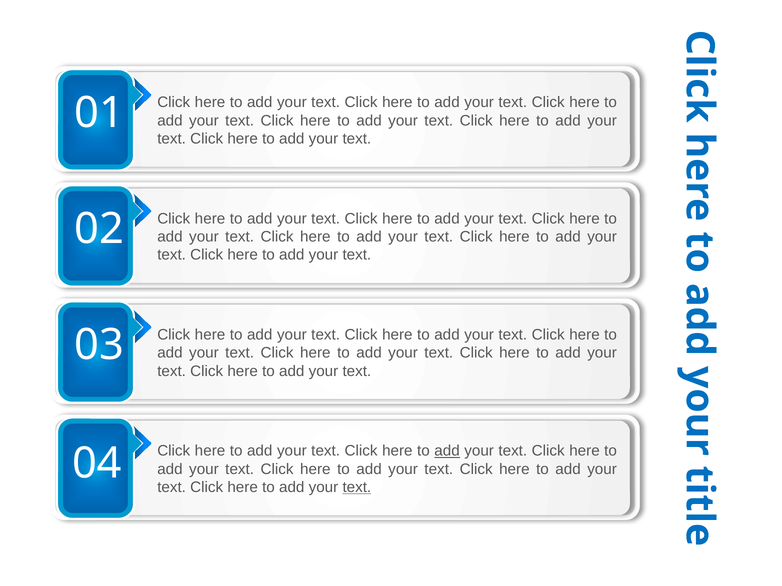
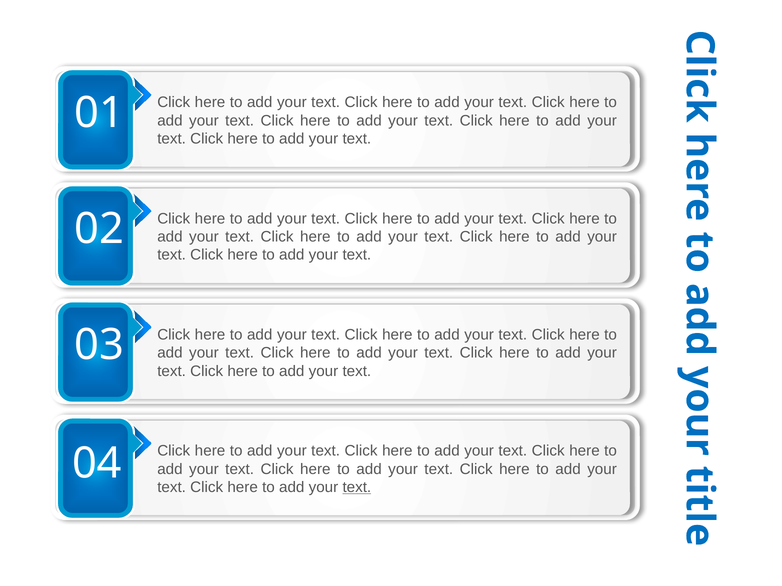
add underline: present -> none (447, 451)
